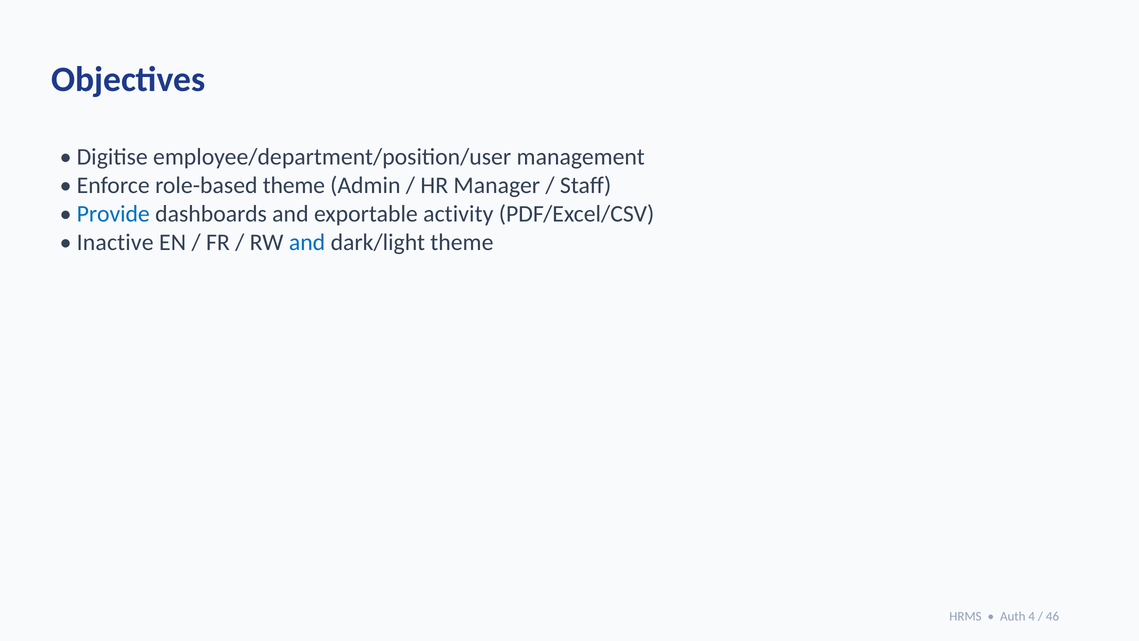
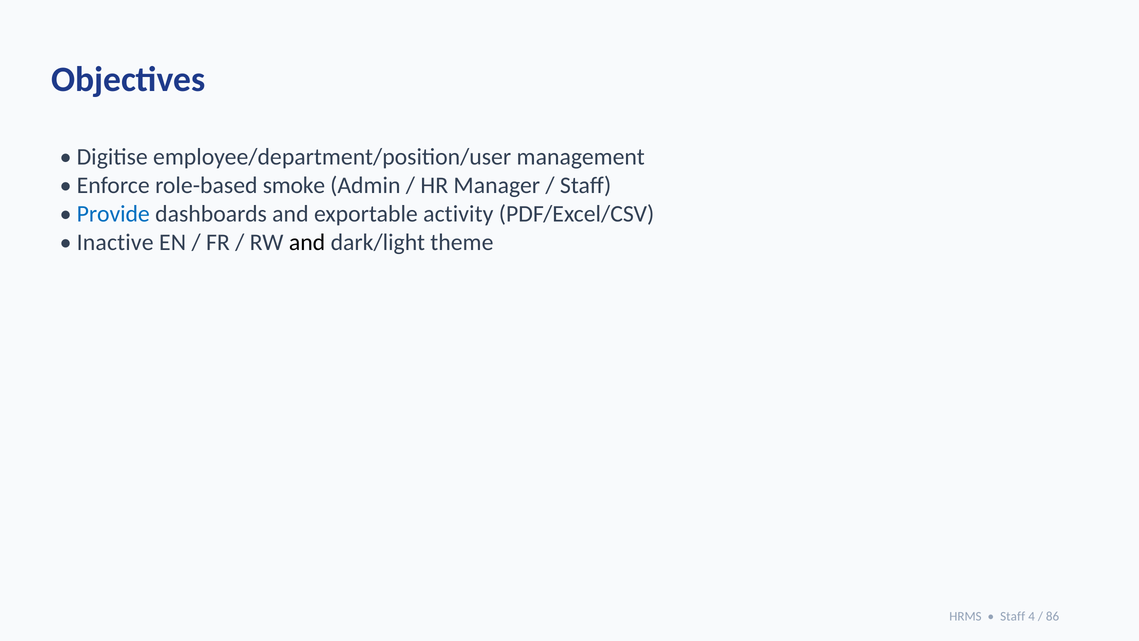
role-based theme: theme -> smoke (294, 185)
and colour: blue -> black (307, 242)
Auth: Auth -> Staff (1013, 616)
46: 46 -> 86 (1053, 616)
